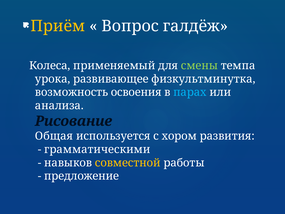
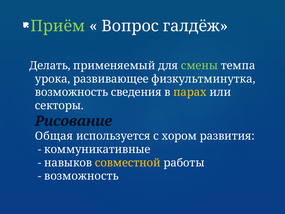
Приём colour: yellow -> light green (58, 26)
Колеса: Колеса -> Делать (50, 66)
освоения: освоения -> сведения (136, 92)
парах colour: light blue -> yellow (190, 92)
анализа: анализа -> секторы (59, 106)
грамматическими: грамматическими -> коммуникативные (97, 149)
предложение: предложение -> возможность (81, 176)
